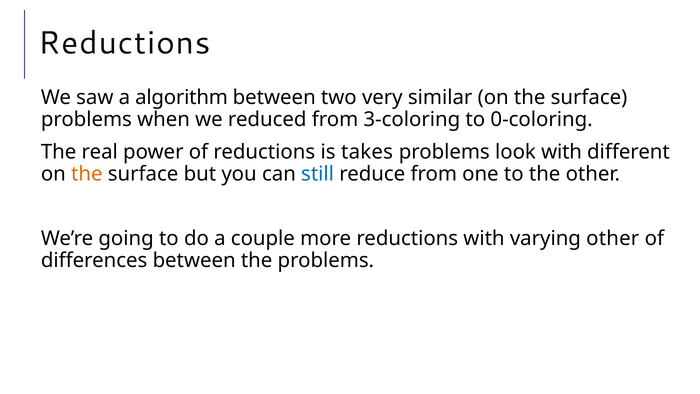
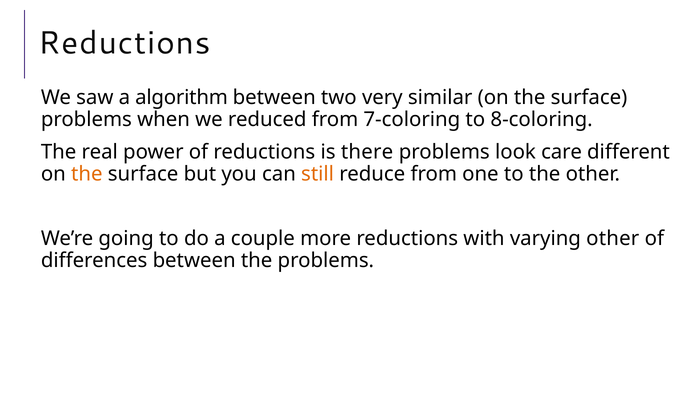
3-coloring: 3-coloring -> 7-coloring (412, 120)
0-coloring: 0-coloring -> 8-coloring (542, 120)
takes: takes -> there (367, 152)
look with: with -> care (562, 152)
still colour: blue -> orange (318, 174)
